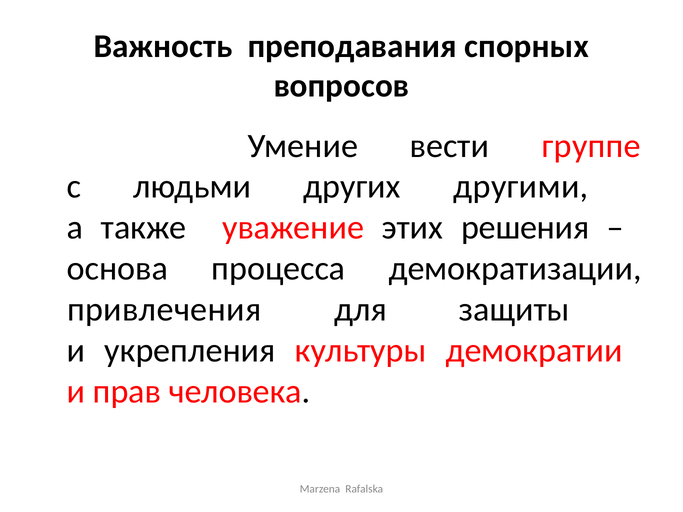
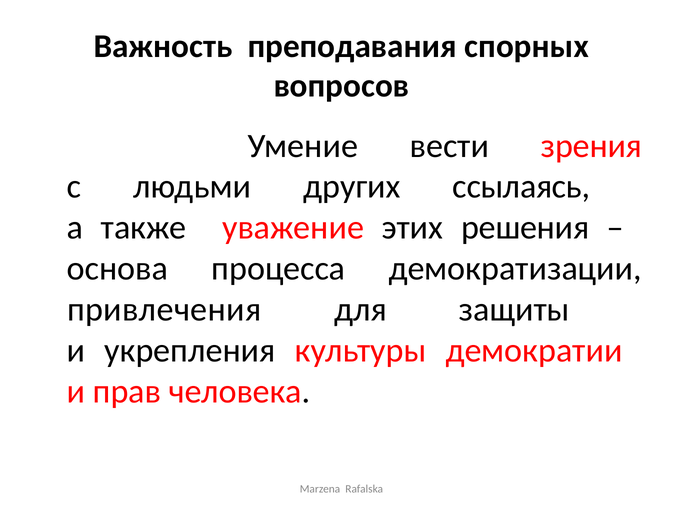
группе: группе -> зрения (592, 146)
другими: другими -> ссылаясь (521, 187)
